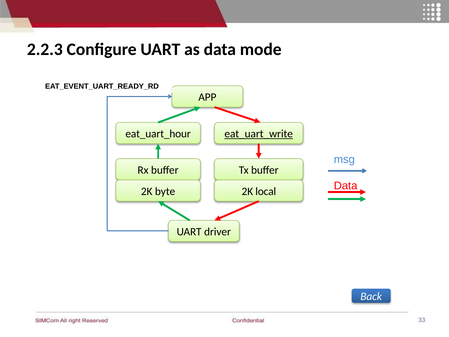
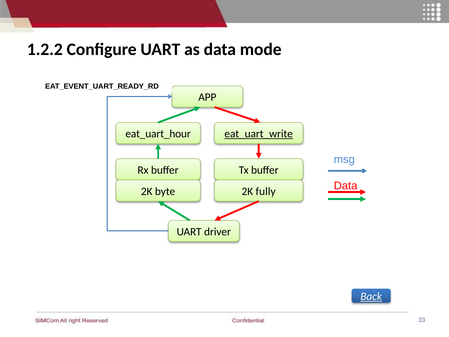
2.2.3: 2.2.3 -> 1.2.2 (45, 49)
local: local -> fully (266, 191)
Back underline: none -> present (371, 296)
